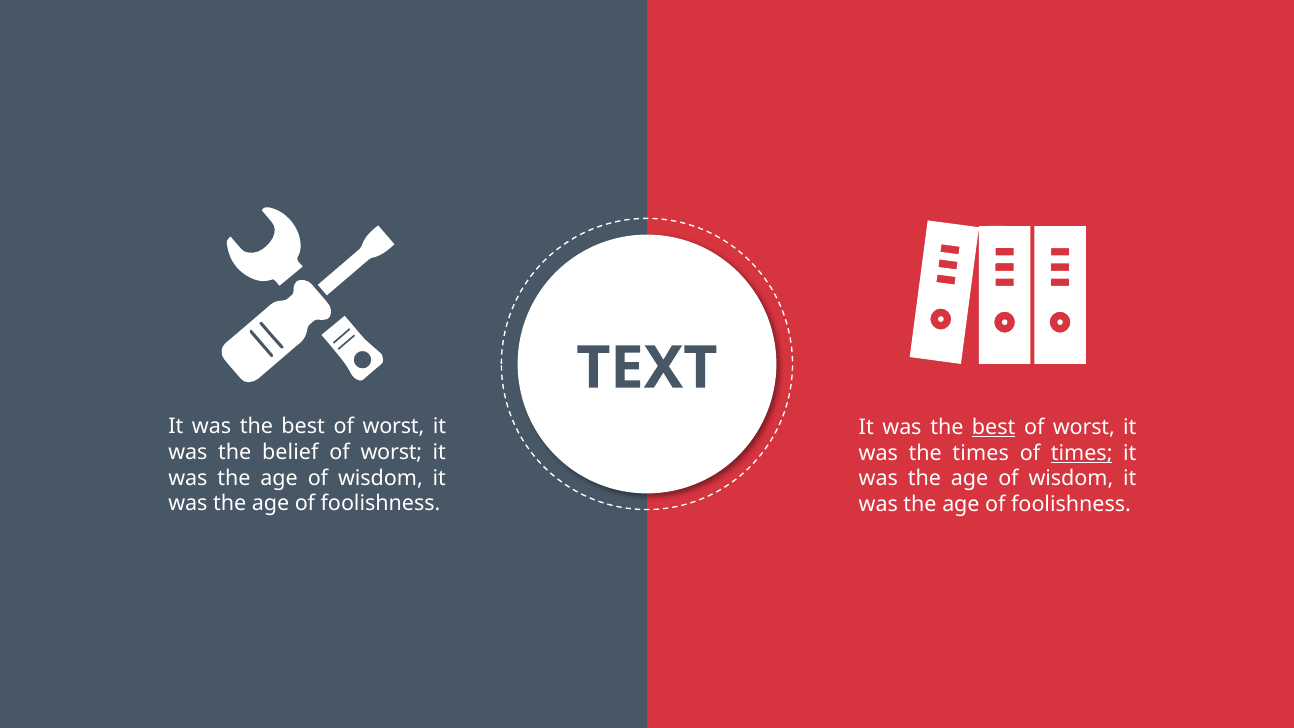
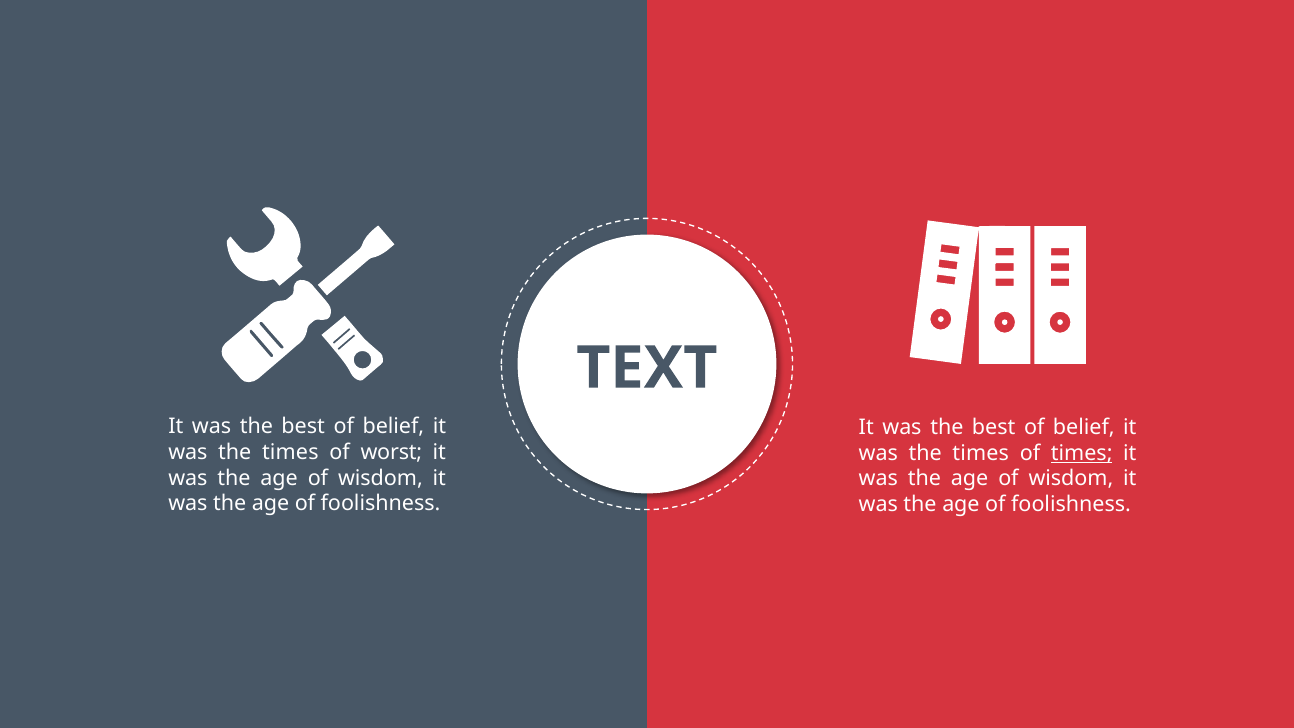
worst: worst -> belief (393, 426)
best underline: present -> none (994, 427)
worst: worst -> belief (1084, 427)
belief: belief -> times (290, 452)
